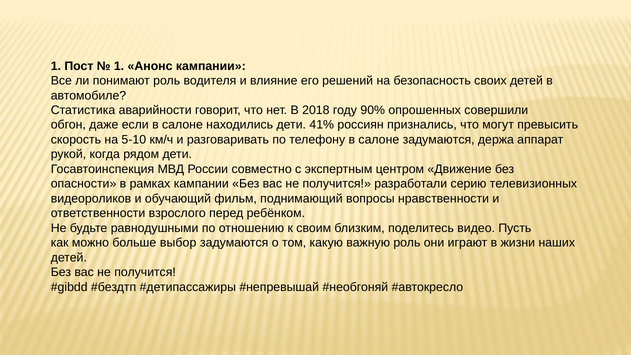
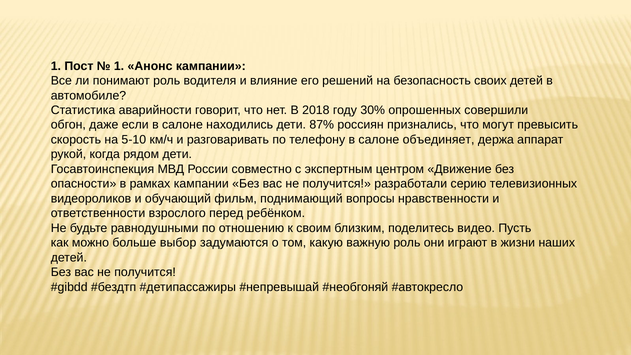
90%: 90% -> 30% (373, 110)
41%: 41% -> 87% (322, 125)
салоне задумаются: задумаются -> объединяет (439, 140)
